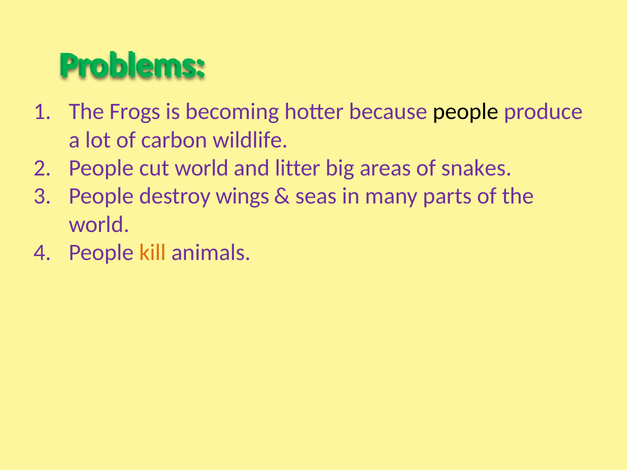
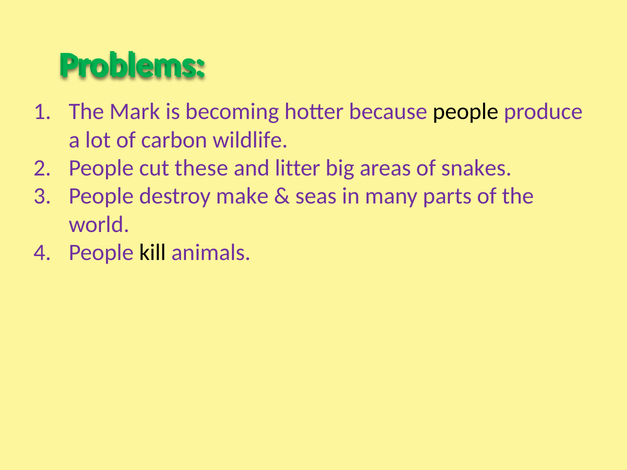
Frogs: Frogs -> Mark (135, 112)
cut world: world -> these (201, 168)
wings: wings -> make (242, 196)
kill colour: orange -> black (153, 253)
